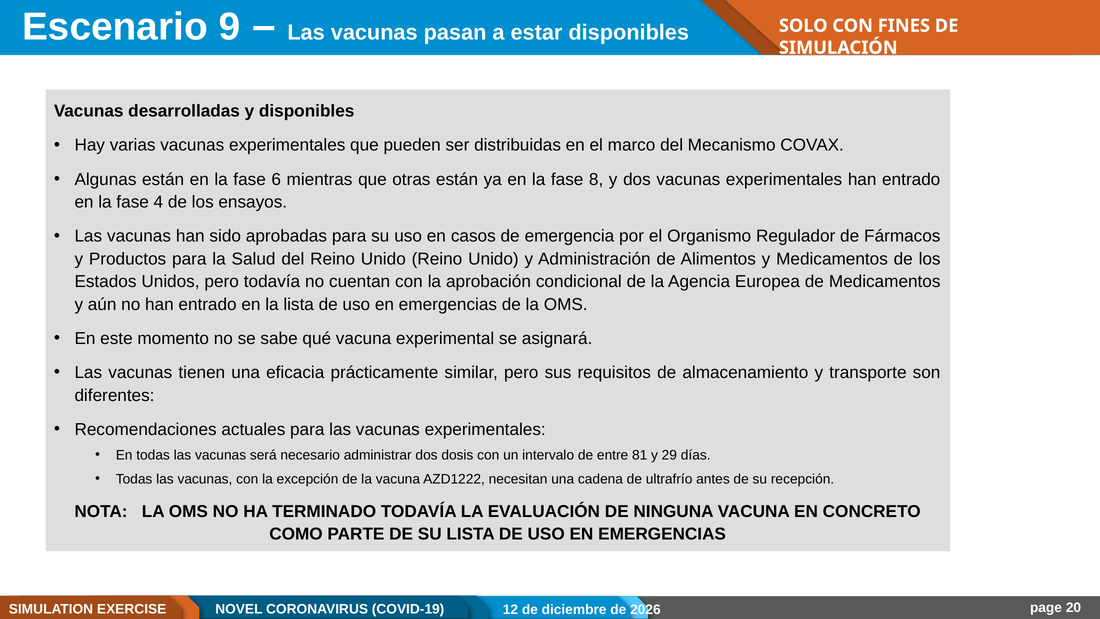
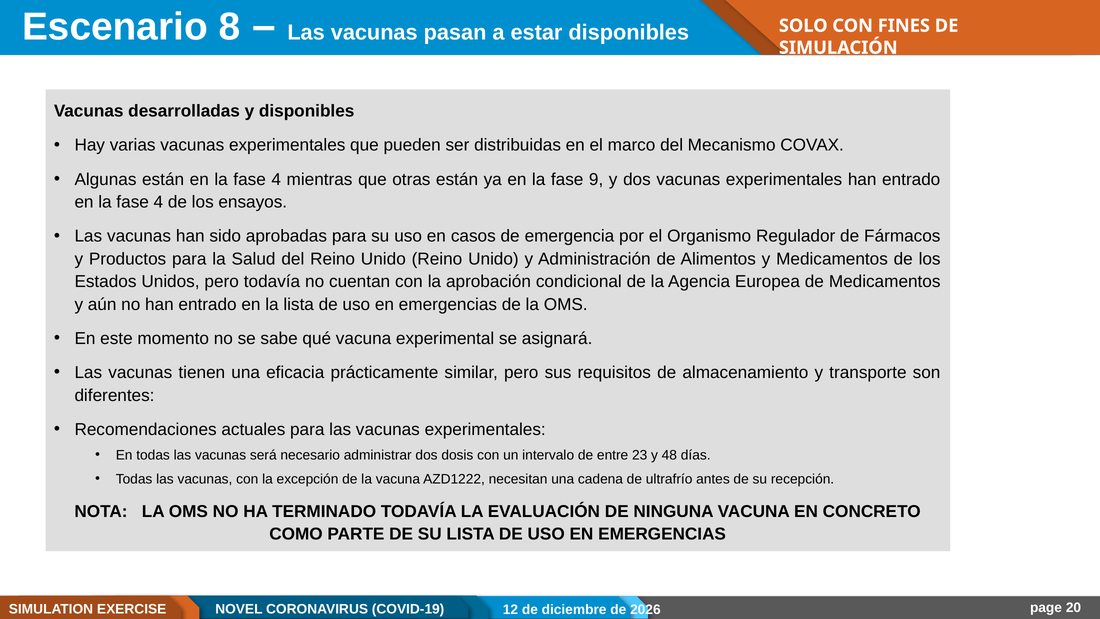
9: 9 -> 8 (229, 27)
6: 6 -> 4 (276, 179)
8: 8 -> 9 (596, 179)
81: 81 -> 23 (640, 455)
29: 29 -> 48 (669, 455)
